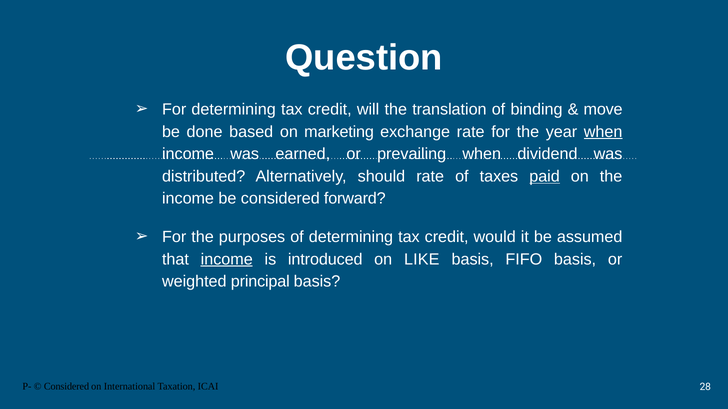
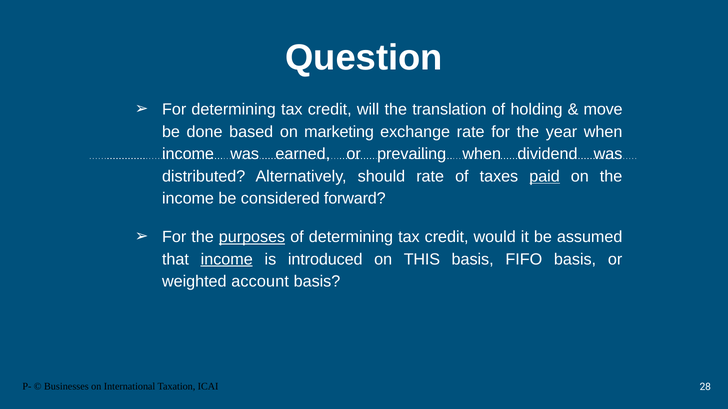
binding: binding -> holding (537, 110)
when underline: present -> none (603, 132)
purposes underline: none -> present (252, 237)
LIKE: LIKE -> THIS (422, 260)
principal: principal -> account (260, 282)
Considered: Considered -> Businesses (66, 387)
